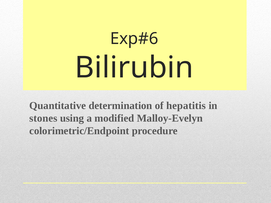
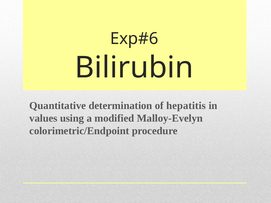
stones: stones -> values (43, 118)
